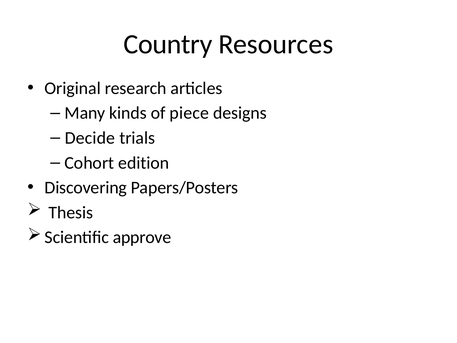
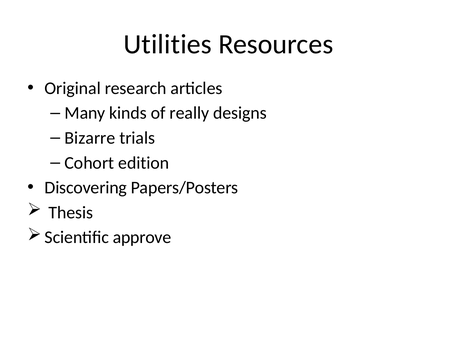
Country: Country -> Utilities (168, 44)
piece: piece -> really (189, 113)
Decide: Decide -> Bizarre (90, 138)
